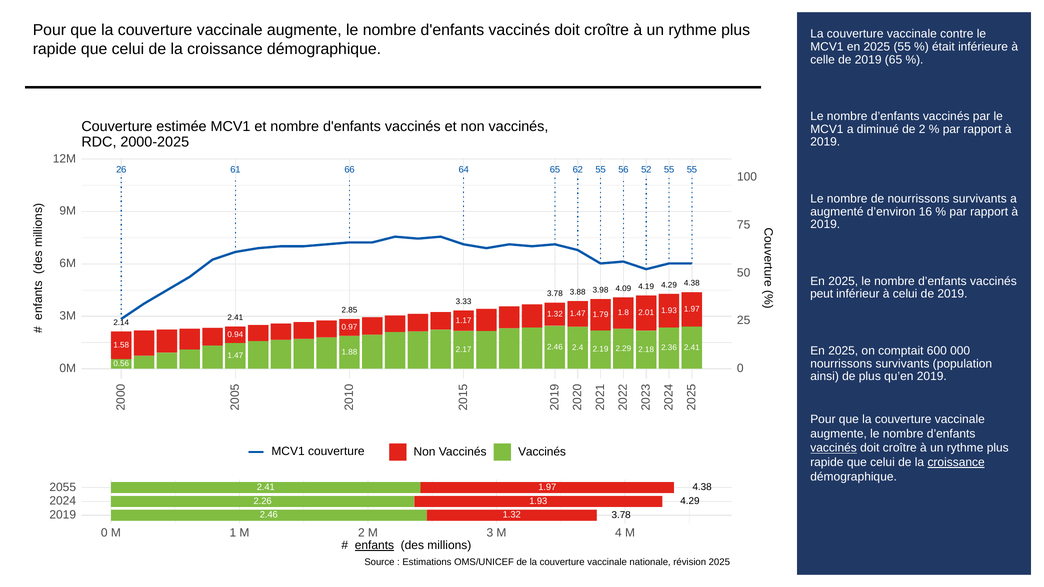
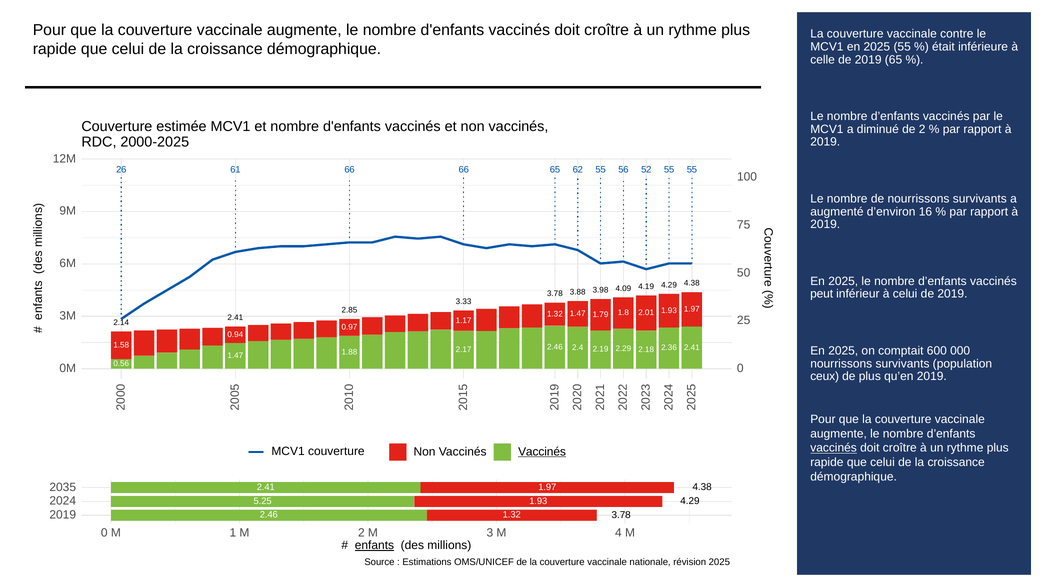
66 64: 64 -> 66 (464, 170)
ainsi: ainsi -> ceux (825, 377)
Vaccinés underline: none -> present (542, 452)
croissance underline: present -> none (956, 463)
2055: 2055 -> 2035 (63, 487)
2.26: 2.26 -> 5.25 (263, 501)
